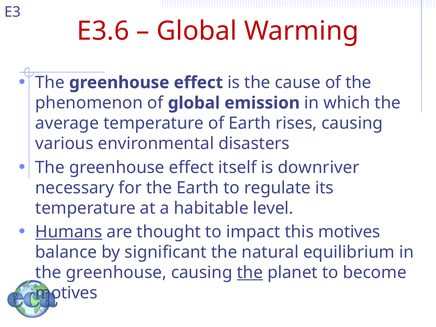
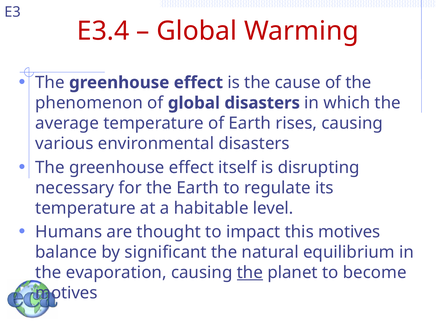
E3.6: E3.6 -> E3.4 (103, 31)
global emission: emission -> disasters (262, 103)
downriver: downriver -> disrupting (319, 167)
Humans underline: present -> none (69, 232)
greenhouse: greenhouse -> evaporation (116, 273)
